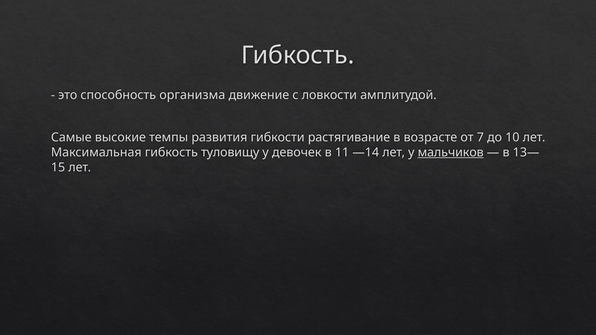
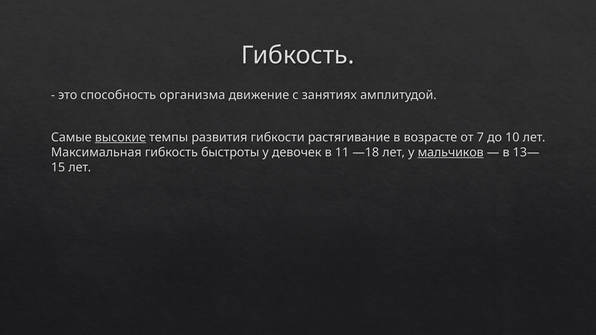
ловкости: ловкости -> занятиях (329, 95)
высокие underline: none -> present (120, 138)
туловищу: туловищу -> быстроты (230, 152)
—14: —14 -> —18 (366, 152)
